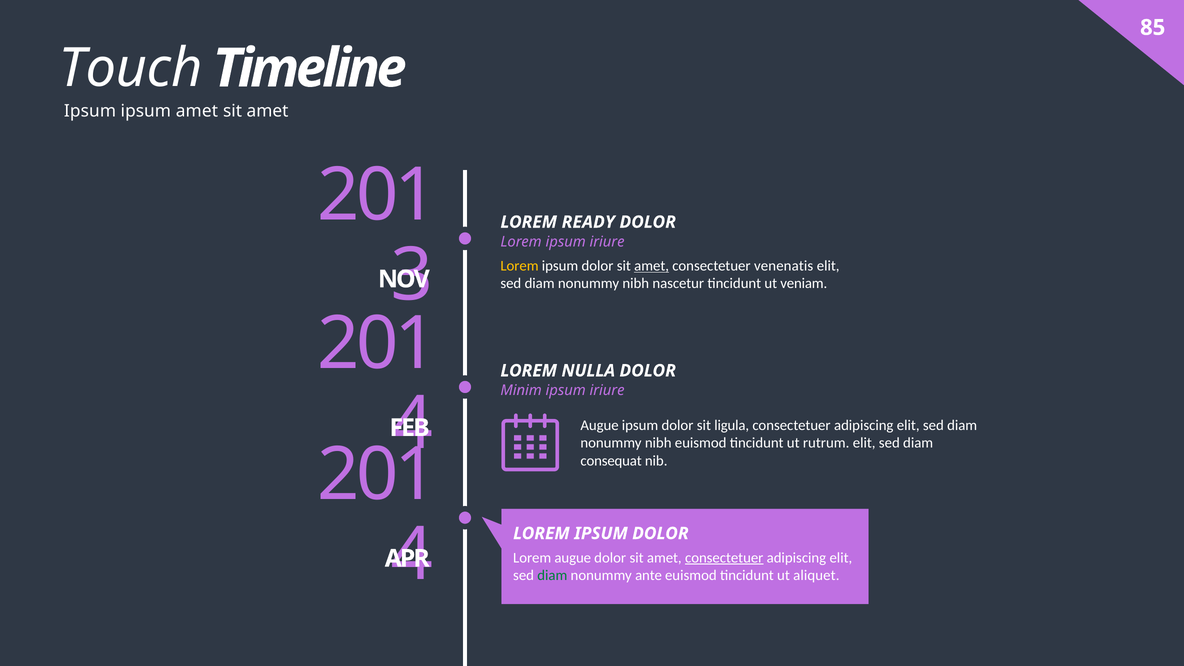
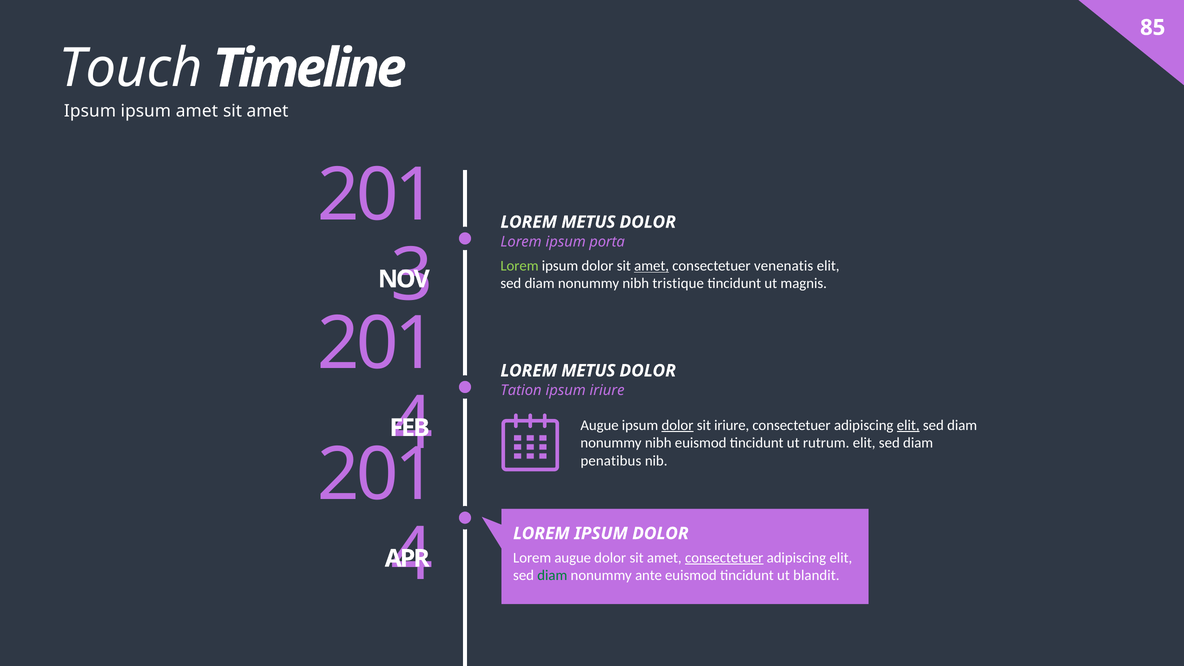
READY: READY -> METUS (588, 222)
Lorem ipsum iriure: iriure -> porta (607, 242)
Lorem colour: yellow -> light green (520, 266)
nascetur: nascetur -> tristique (678, 284)
veniam: veniam -> magnis (804, 284)
NULLA: NULLA -> METUS (588, 371)
Minim: Minim -> Tation (521, 390)
dolor underline: none -> present (677, 425)
sit ligula: ligula -> iriure (732, 425)
elit underline: none -> present (908, 425)
consequat: consequat -> penatibus (611, 461)
aliquet: aliquet -> blandit (816, 575)
